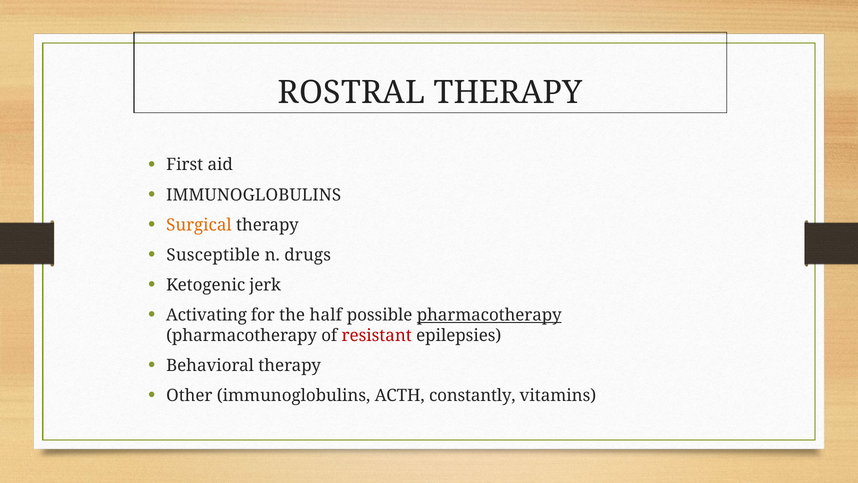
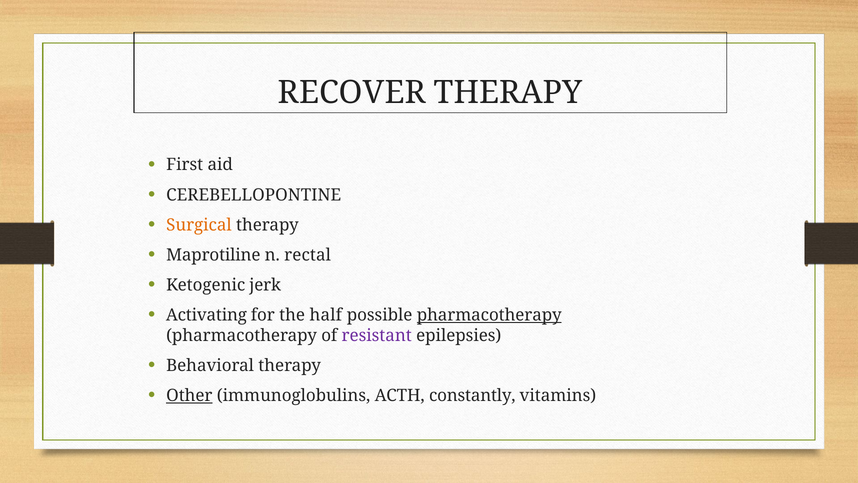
ROSTRAL: ROSTRAL -> RECOVER (352, 92)
IMMUNOGLOBULINS: IMMUNOGLOBULINS -> CEREBELLOPONTINE (254, 195)
Susceptible: Susceptible -> Maprotiline (213, 255)
drugs: drugs -> rectal (308, 255)
resistant colour: red -> purple (377, 335)
Other underline: none -> present (189, 395)
